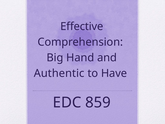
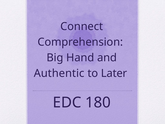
Effective: Effective -> Connect (82, 26)
Have: Have -> Later (114, 73)
859: 859 -> 180 (98, 102)
